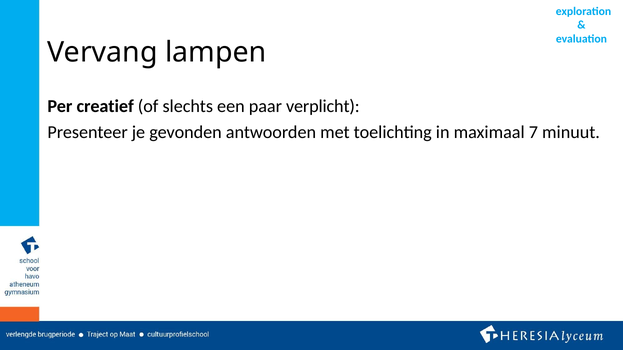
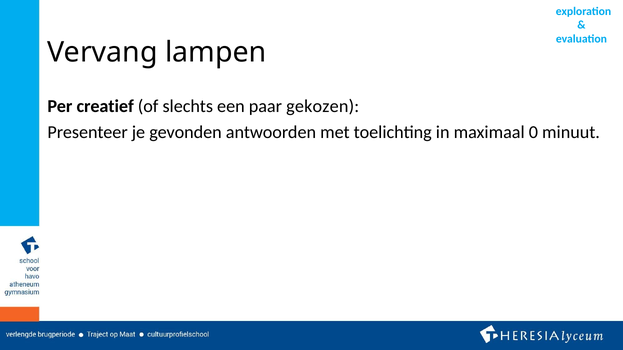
verplicht: verplicht -> gekozen (323, 106)
7: 7 -> 0 (533, 132)
